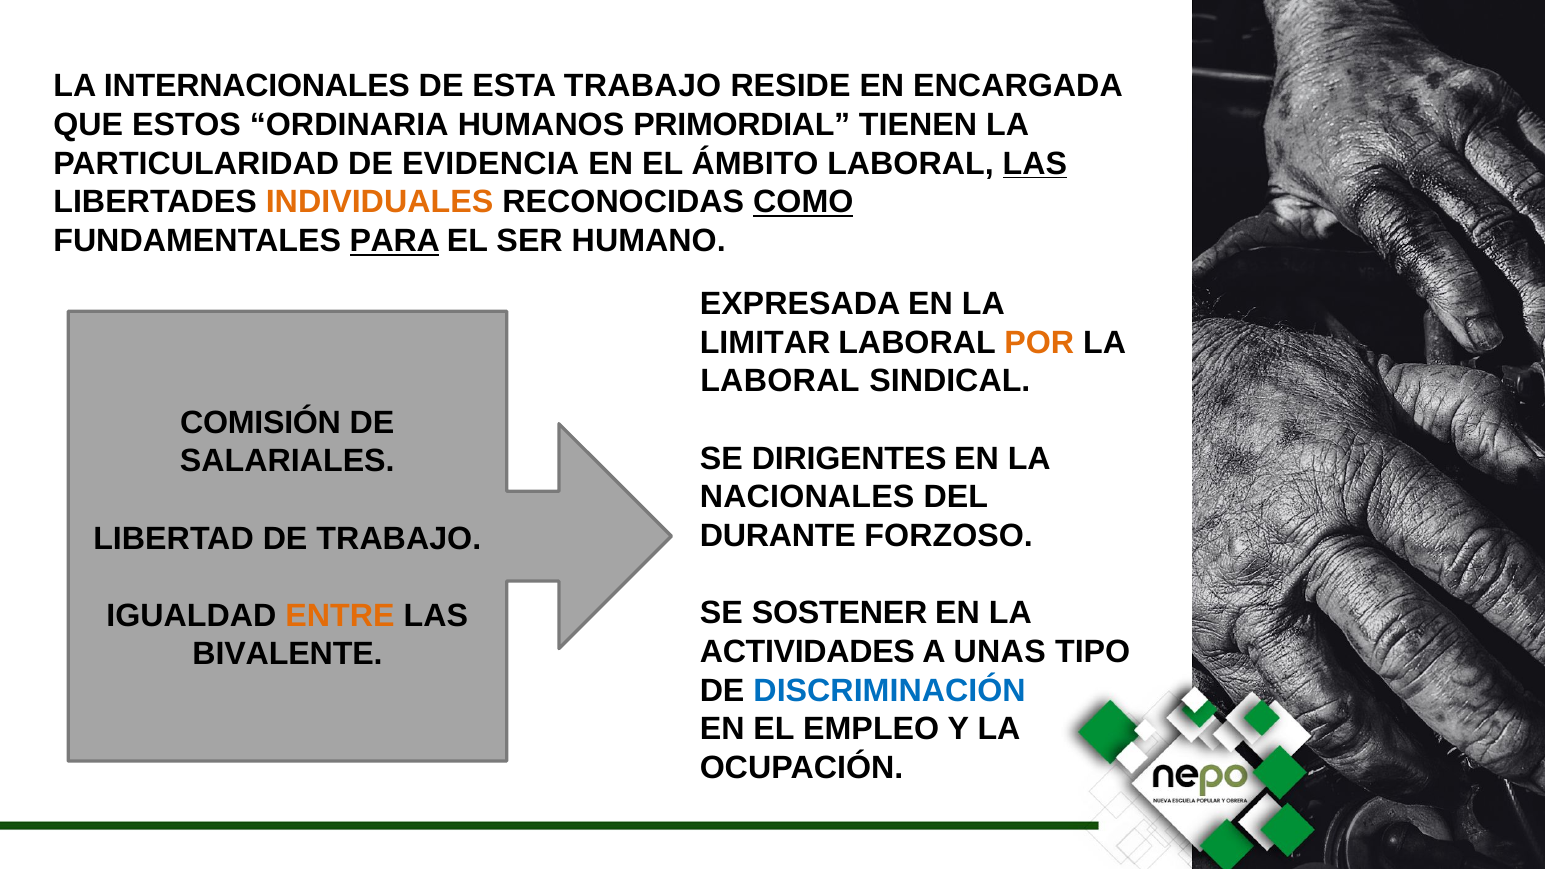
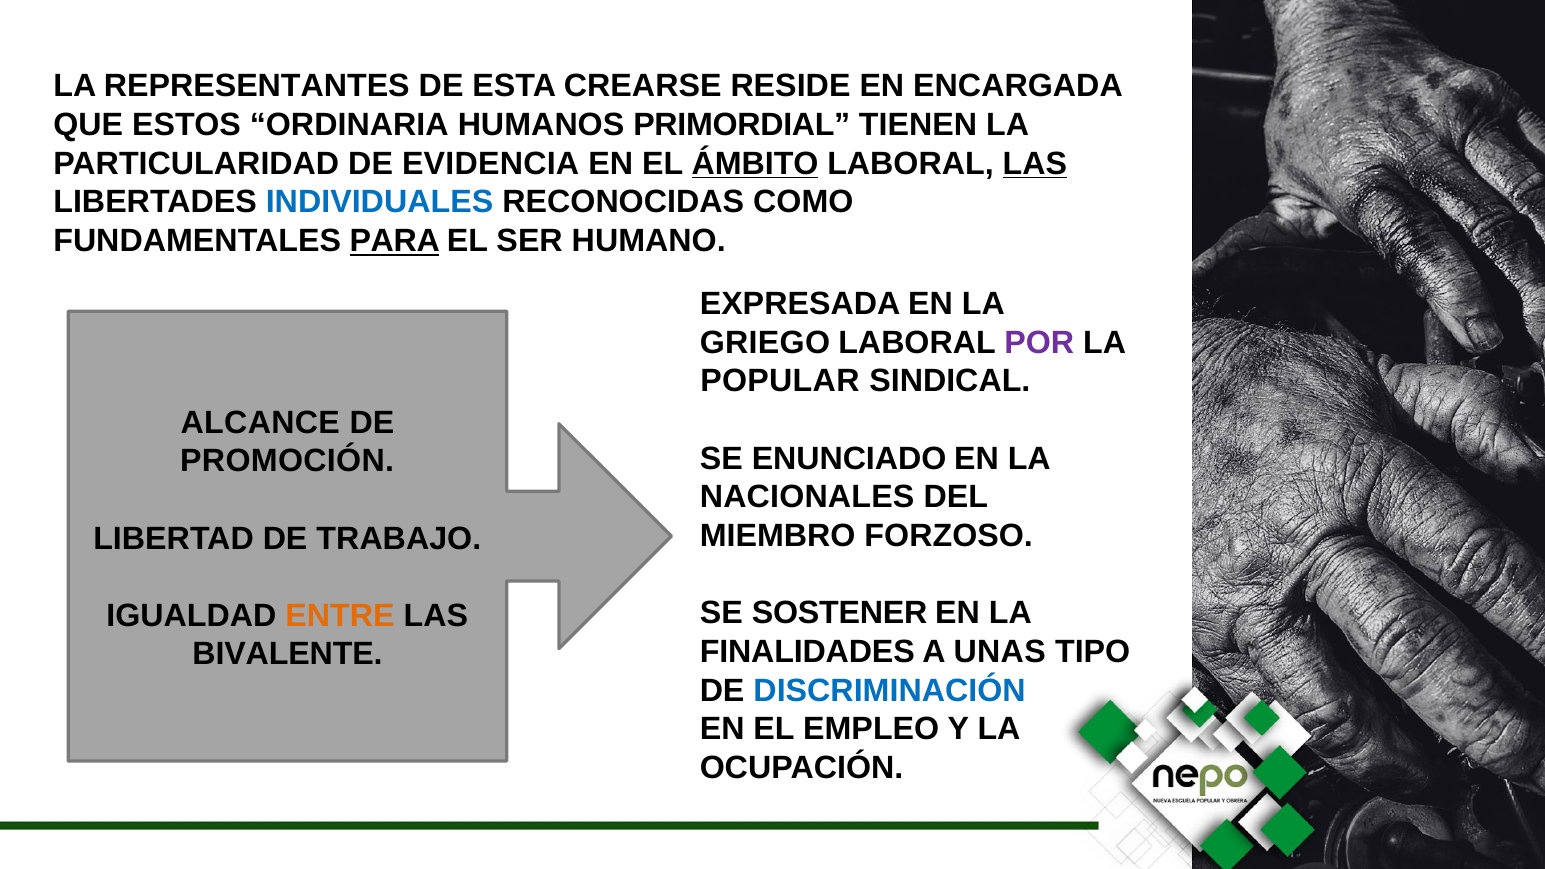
INTERNACIONALES: INTERNACIONALES -> REPRESENTANTES (257, 86)
ESTA TRABAJO: TRABAJO -> CREARSE (643, 86)
ÁMBITO underline: none -> present (755, 164)
INDIVIDUALES colour: orange -> blue (379, 202)
COMO underline: present -> none (803, 202)
LIMITAR: LIMITAR -> GRIEGO (765, 343)
POR colour: orange -> purple (1039, 343)
LABORAL: LABORAL -> POPULAR (780, 381)
COMISIÓN: COMISIÓN -> ALCANCE (260, 423)
DIRIGENTES: DIRIGENTES -> ENUNCIADO (849, 459)
SALARIALES: SALARIALES -> PROMOCIÓN (287, 461)
DURANTE: DURANTE -> MIEMBRO (778, 536)
ACTIVIDADES: ACTIVIDADES -> FINALIDADES (807, 652)
